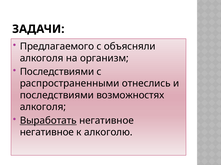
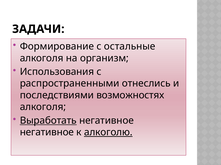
Предлагаемого: Предлагаемого -> Формирование (57, 47)
объясняли: объясняли -> остальные (130, 47)
Последствиями: Последствиями -> Использования (57, 72)
алкоголю underline: none -> present (108, 133)
